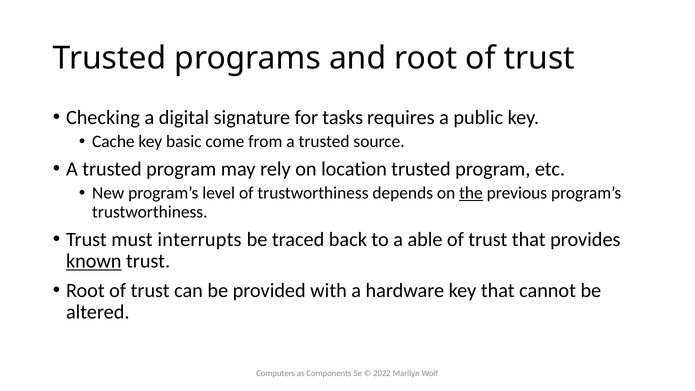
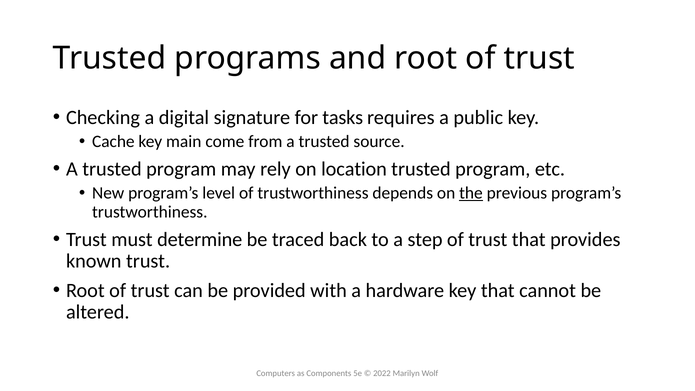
basic: basic -> main (184, 141)
interrupts: interrupts -> determine (200, 239)
able: able -> step (425, 239)
known underline: present -> none (94, 261)
